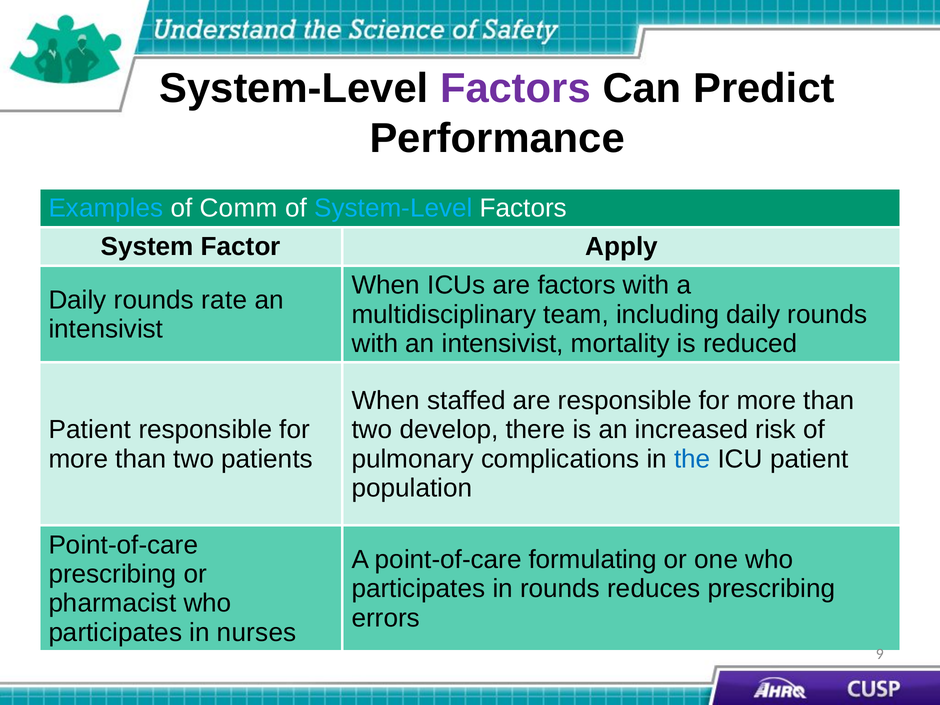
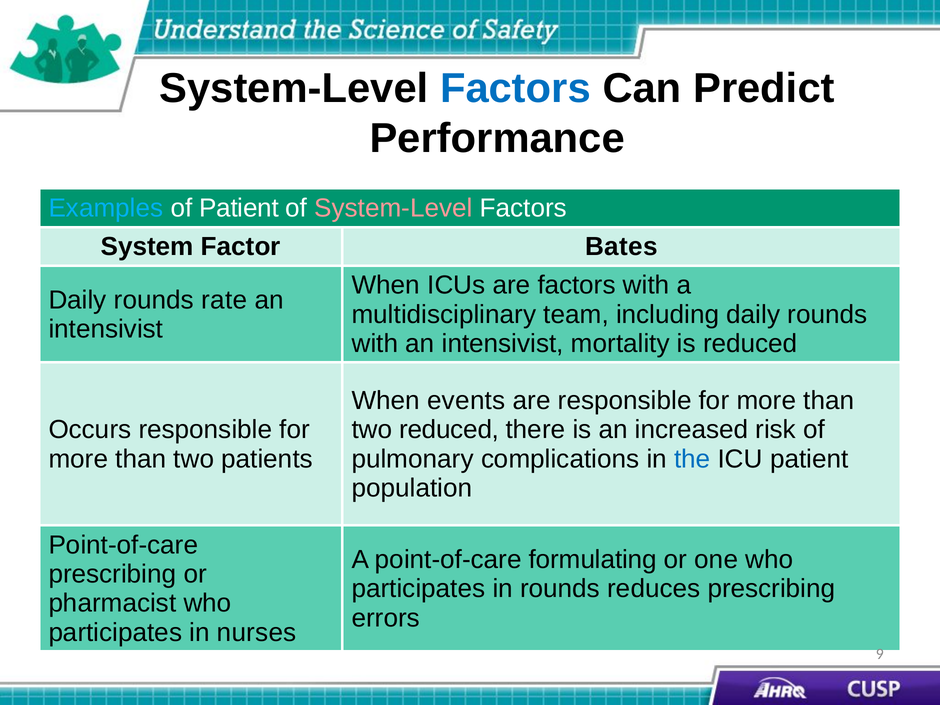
Factors colour: purple -> blue (515, 88)
of Comm: Comm -> Patient (239, 208)
System-Level colour: light blue -> pink (394, 208)
Apply: Apply -> Bates (621, 247)
staffed: staffed -> events (466, 401)
Patient: Patient -> Occurs (90, 430)
two develop: develop -> reduced (449, 430)
